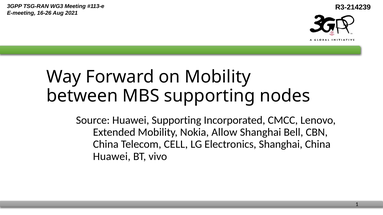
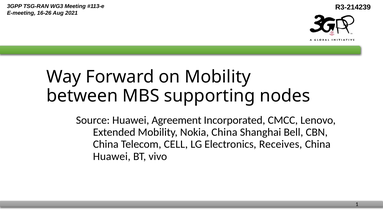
Huawei Supporting: Supporting -> Agreement (177, 120)
Nokia Allow: Allow -> China (224, 133)
Electronics Shanghai: Shanghai -> Receives (281, 145)
